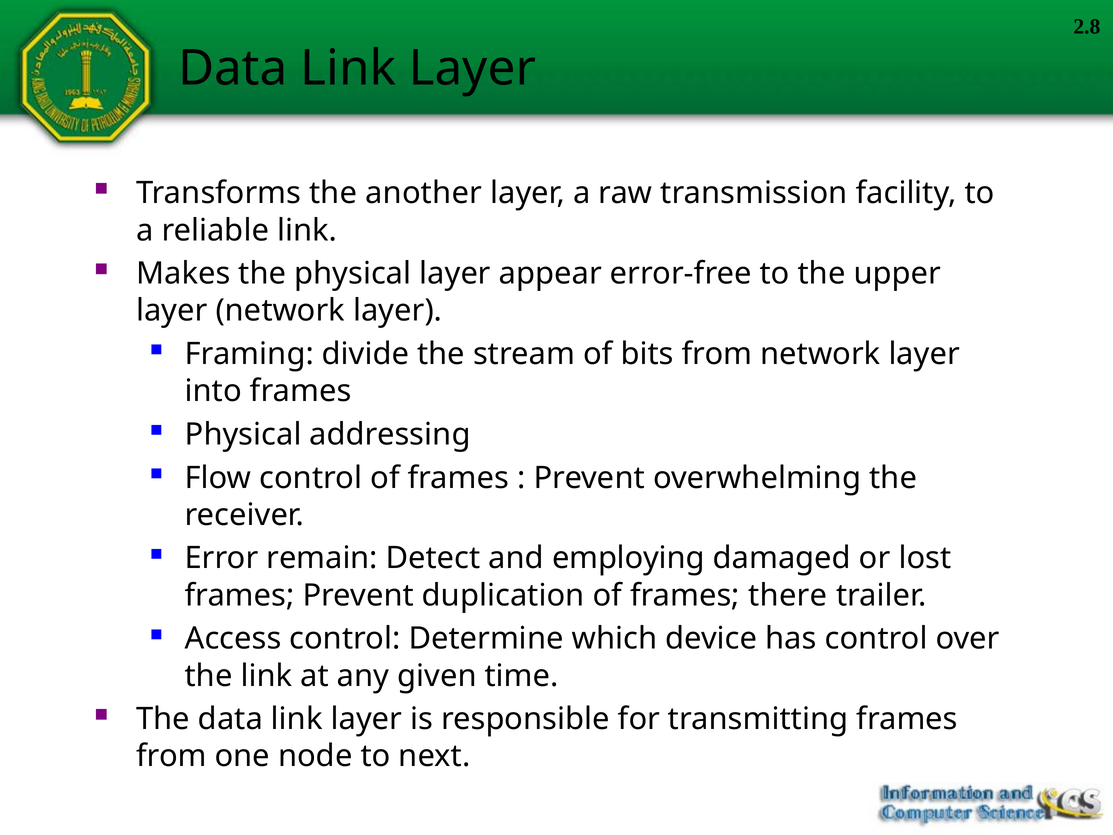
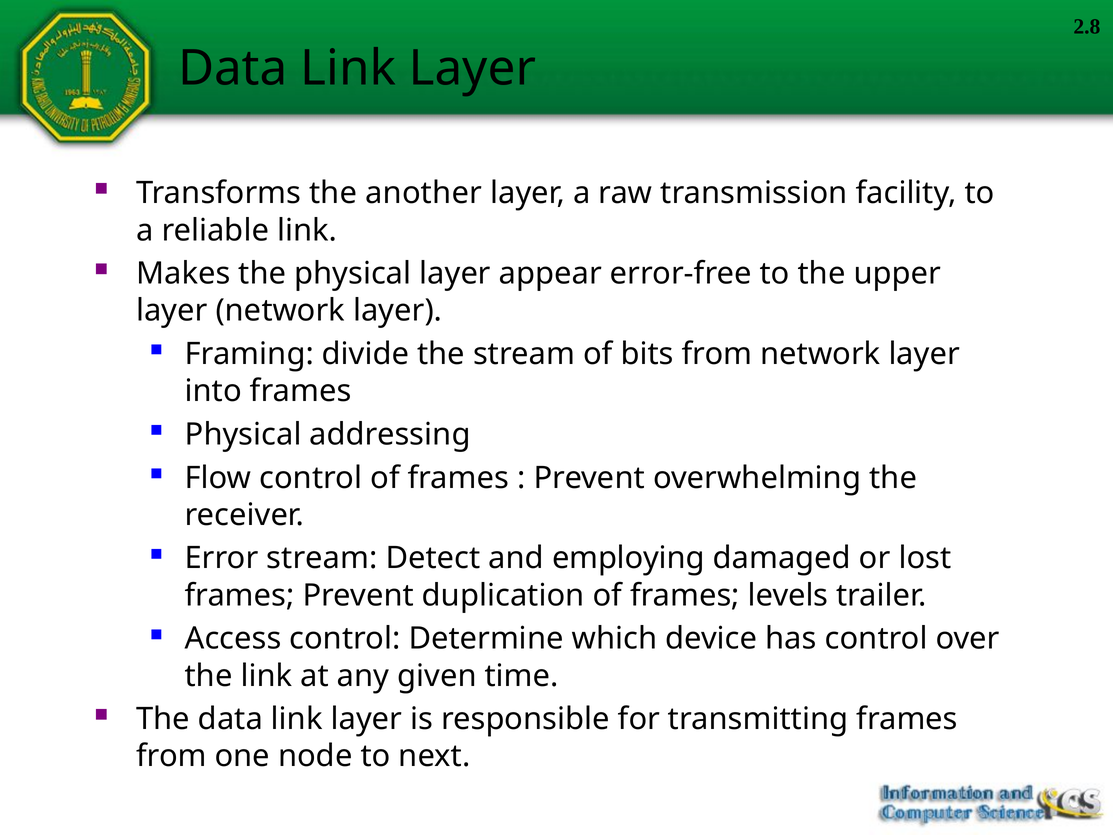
Error remain: remain -> stream (322, 558)
there: there -> levels (788, 595)
